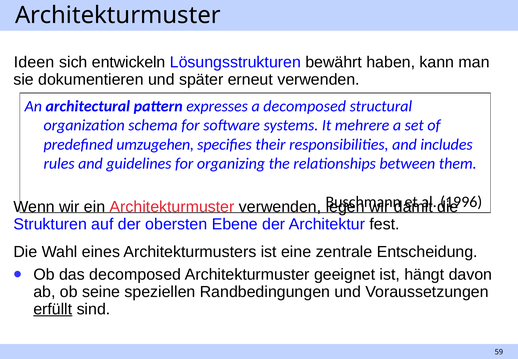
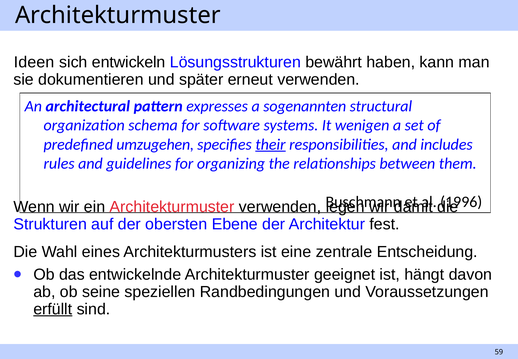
a decomposed: decomposed -> sogenannten (305, 106)
mehrere: mehrere -> wenigen (362, 125)
their underline: none -> present (270, 144)
das decomposed: decomposed -> entwickelnde (135, 274)
